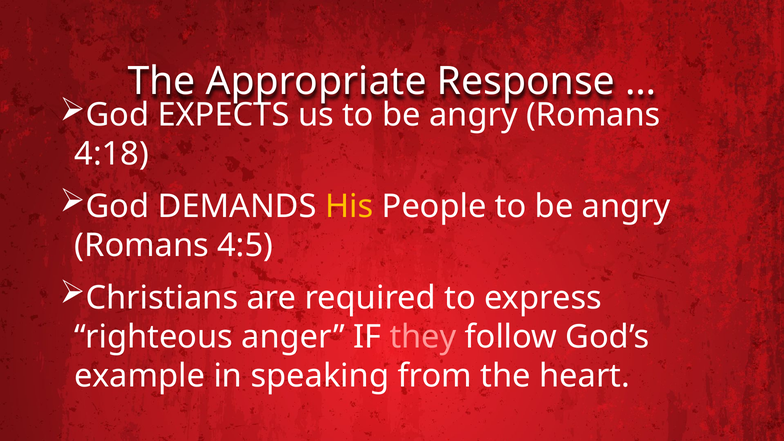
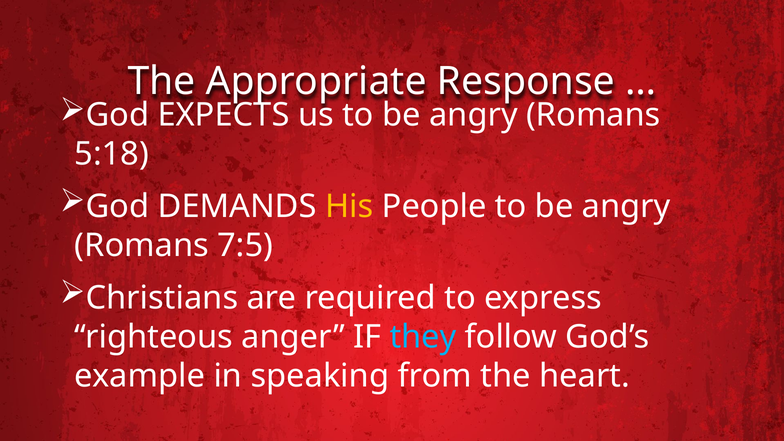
4:18: 4:18 -> 5:18 (112, 154)
4:5: 4:5 -> 7:5 (245, 246)
they colour: pink -> light blue (423, 337)
